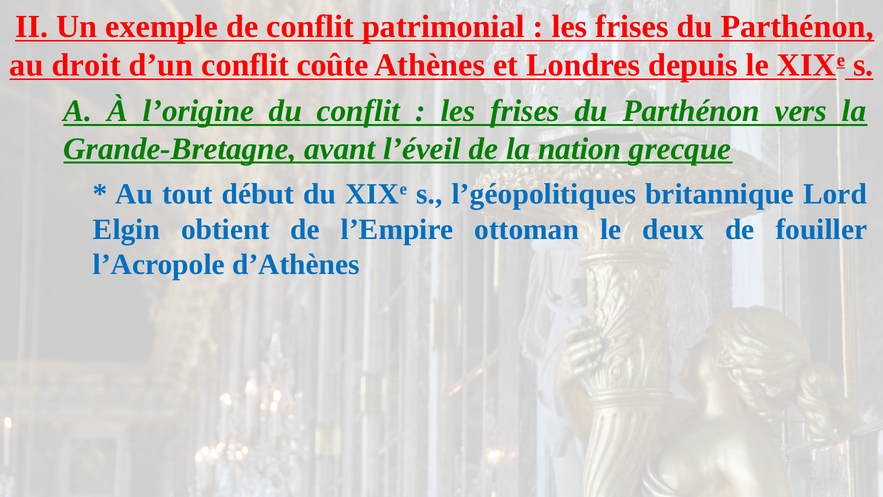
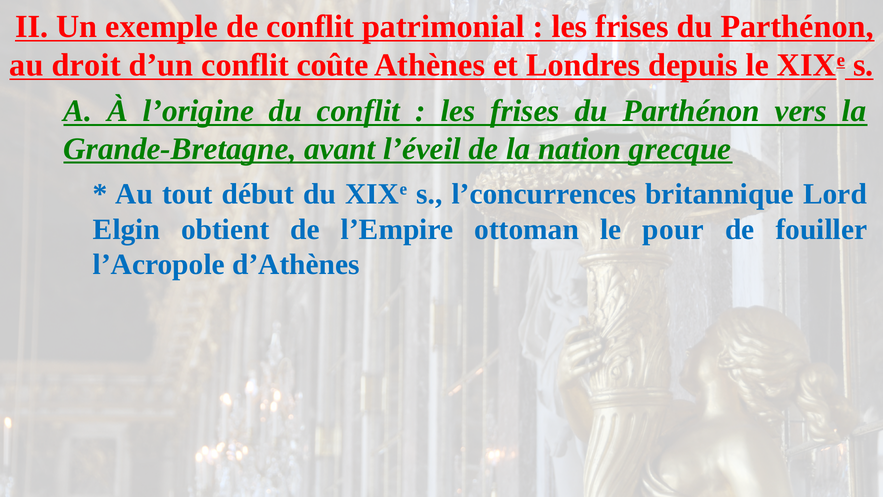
l’géopolitiques: l’géopolitiques -> l’concurrences (544, 194)
deux: deux -> pour (673, 229)
